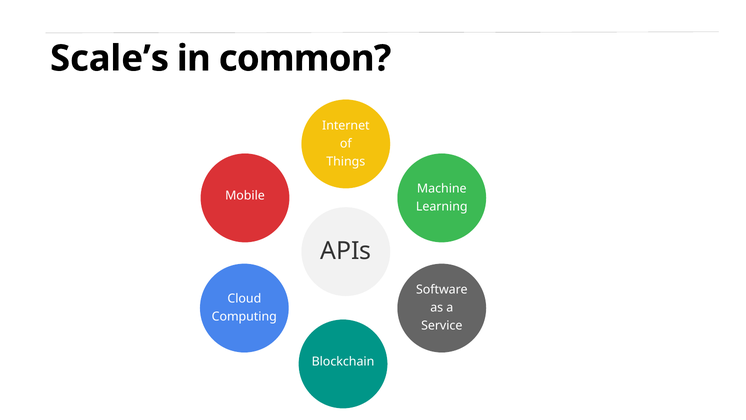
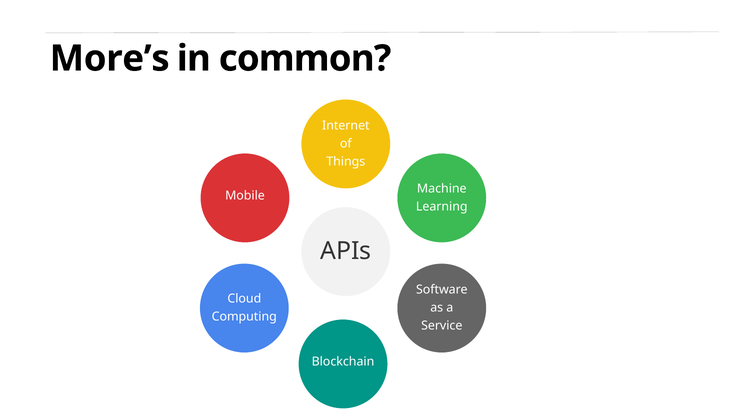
Scale’s: Scale’s -> More’s (110, 58)
